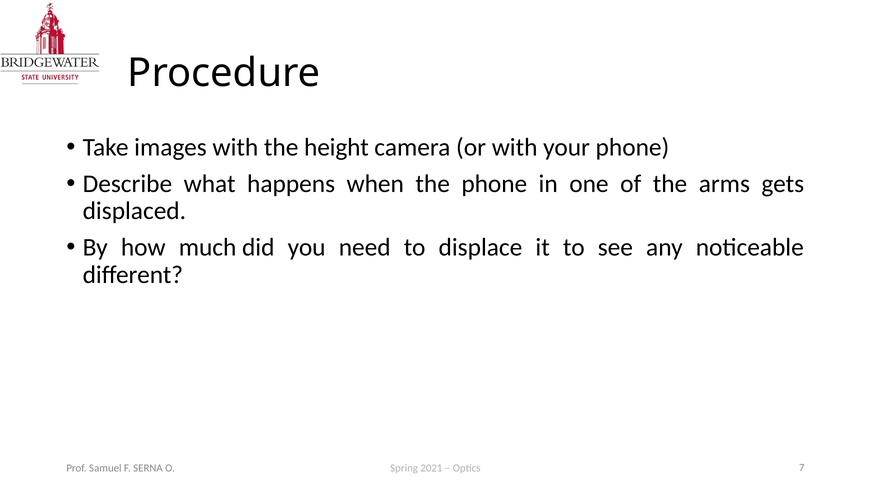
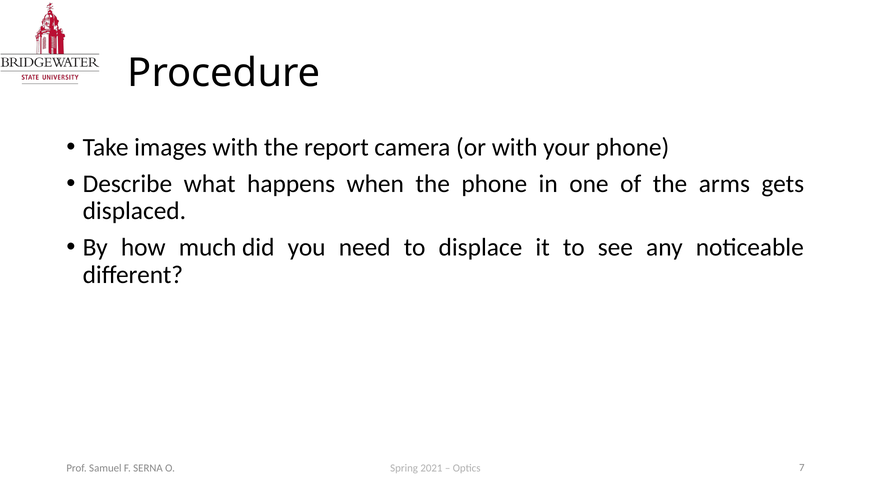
height: height -> report (336, 147)
